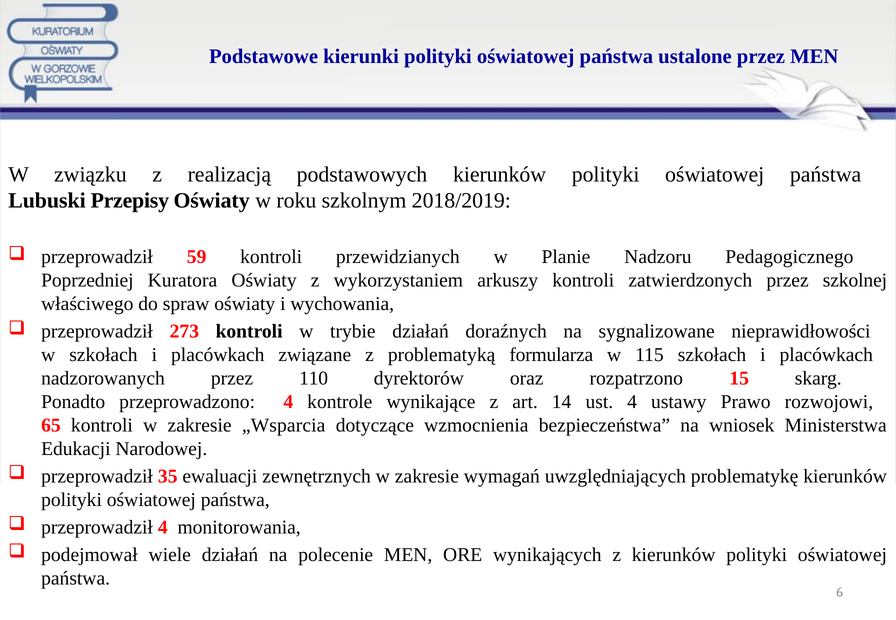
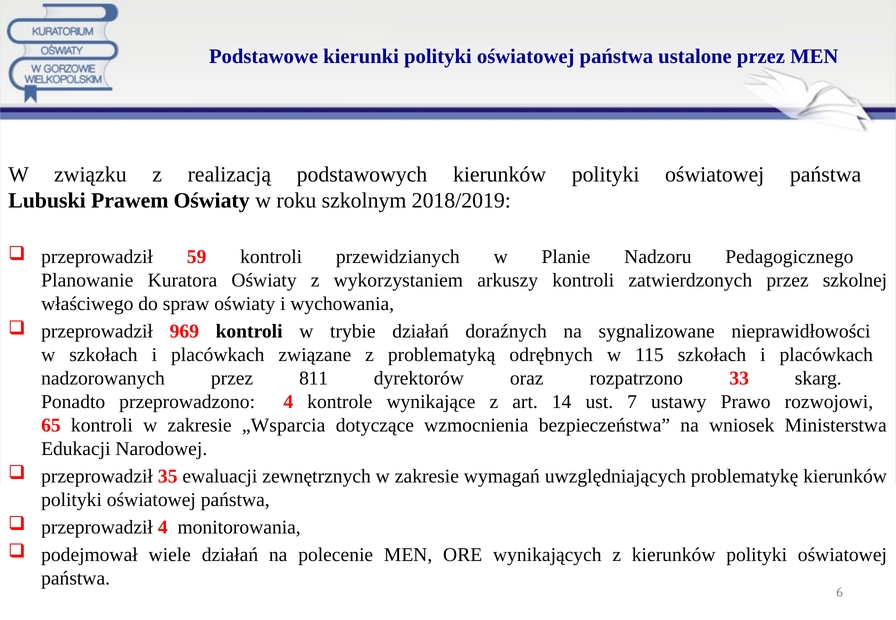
Przepisy: Przepisy -> Prawem (130, 201)
Poprzedniej: Poprzedniej -> Planowanie (87, 281)
273: 273 -> 969 (184, 332)
formularza: formularza -> odrębnych (551, 355)
110: 110 -> 811 (314, 378)
15: 15 -> 33 (739, 378)
ust 4: 4 -> 7 (632, 402)
